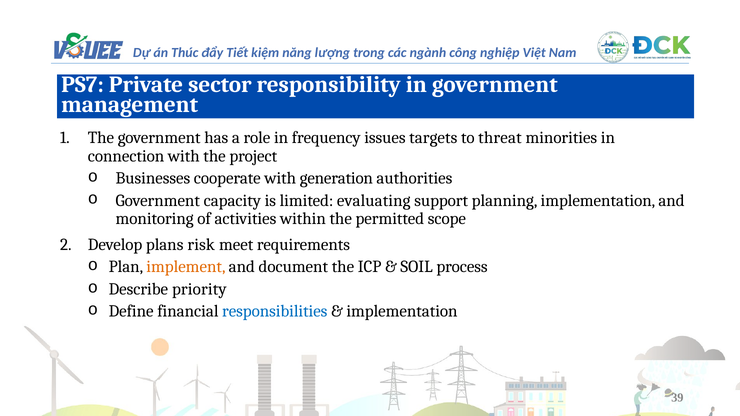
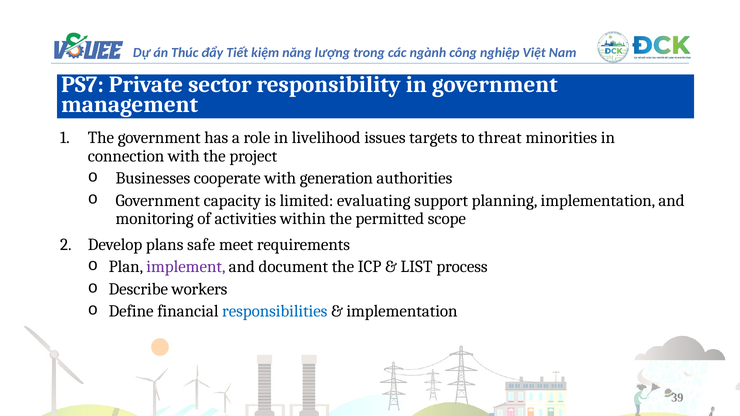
frequency: frequency -> livelihood (326, 138)
risk: risk -> safe (201, 245)
implement colour: orange -> purple (186, 267)
SOIL: SOIL -> LIST (416, 267)
priority: priority -> workers (199, 289)
